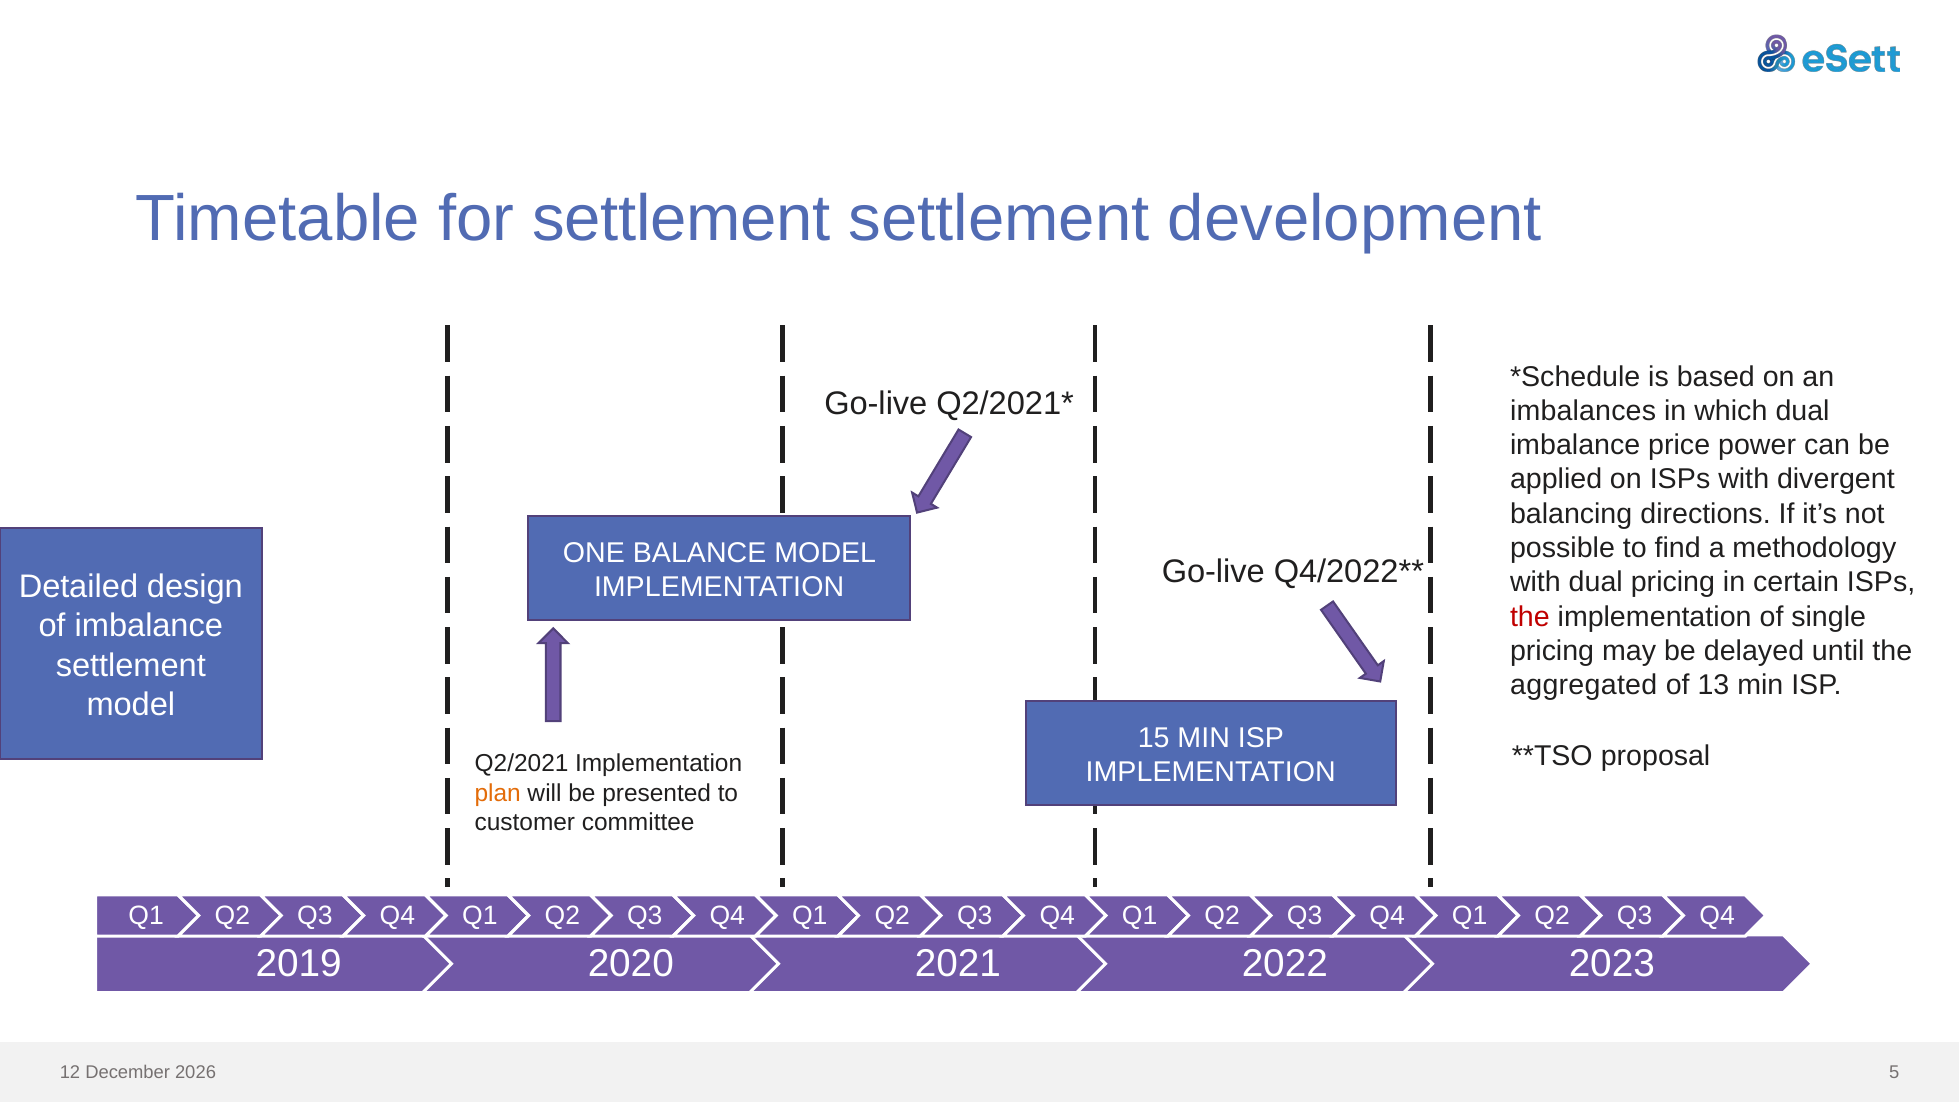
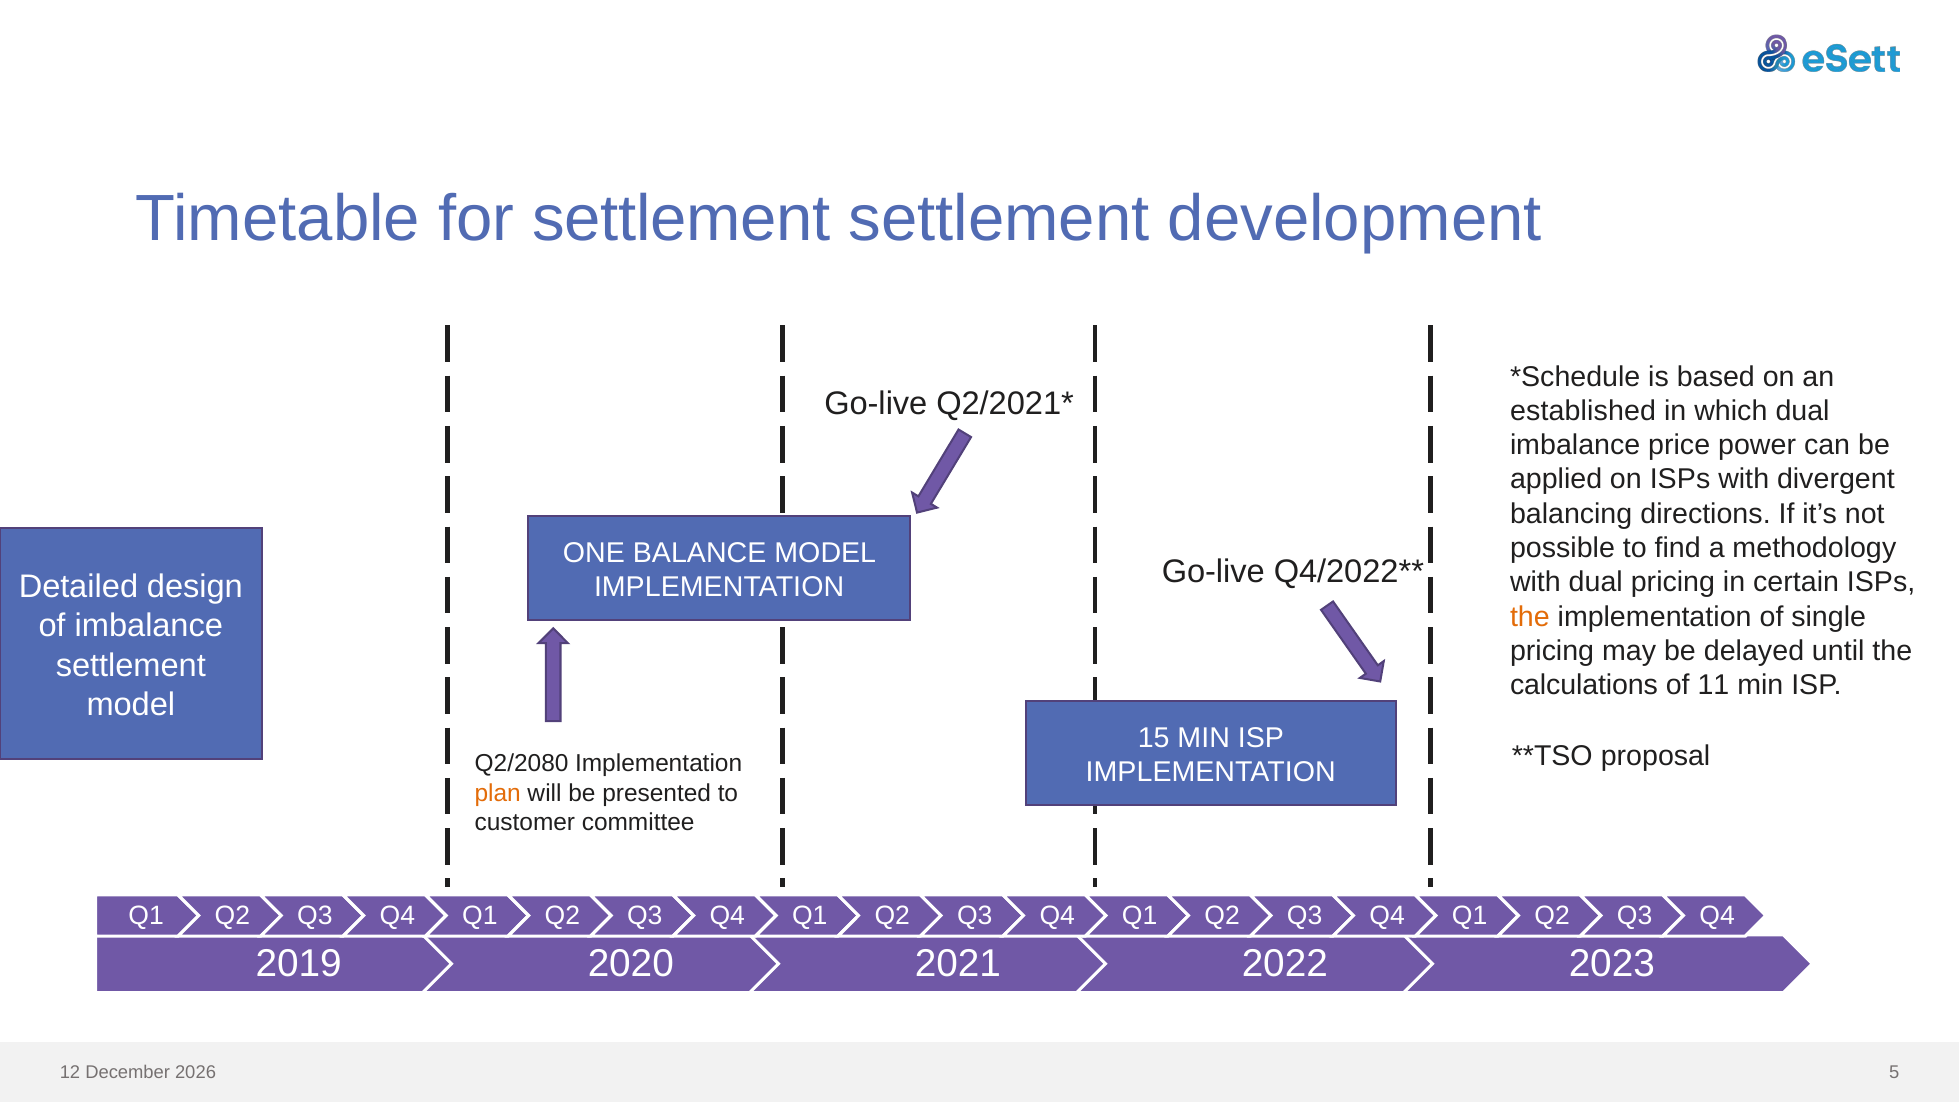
imbalances: imbalances -> established (1583, 411)
the colour: red -> orange (1530, 617)
aggregated: aggregated -> calculations (1584, 685)
13: 13 -> 11 (1713, 685)
Q2/2021: Q2/2021 -> Q2/2080 (522, 764)
